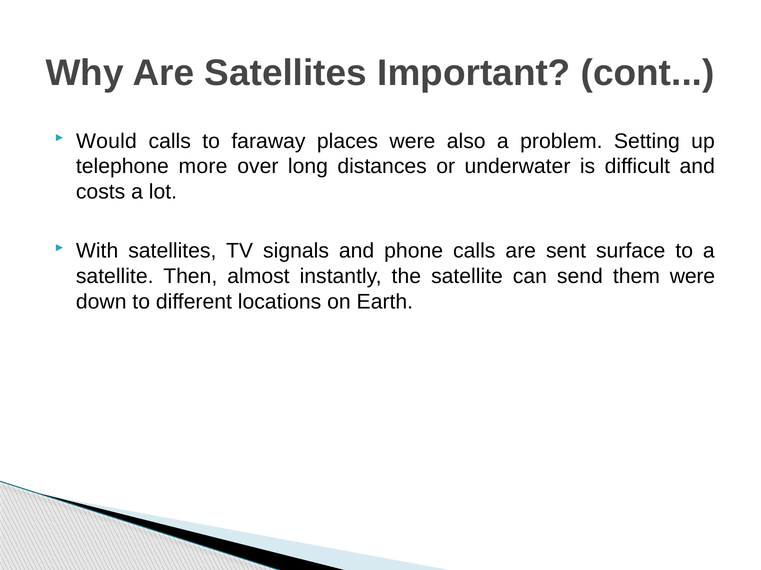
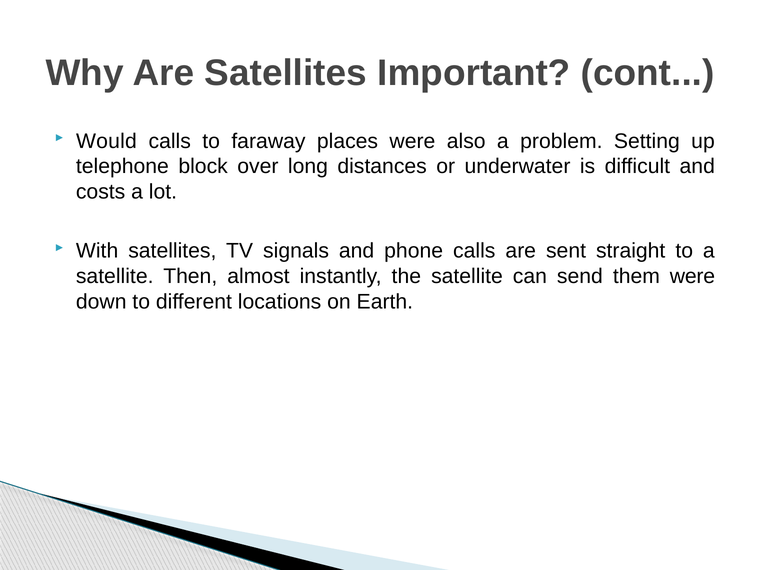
more: more -> block (203, 167)
surface: surface -> straight (631, 251)
